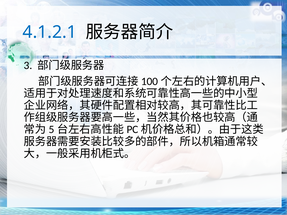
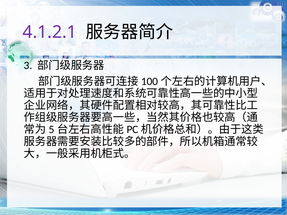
4.1.2.1 colour: blue -> purple (50, 32)
